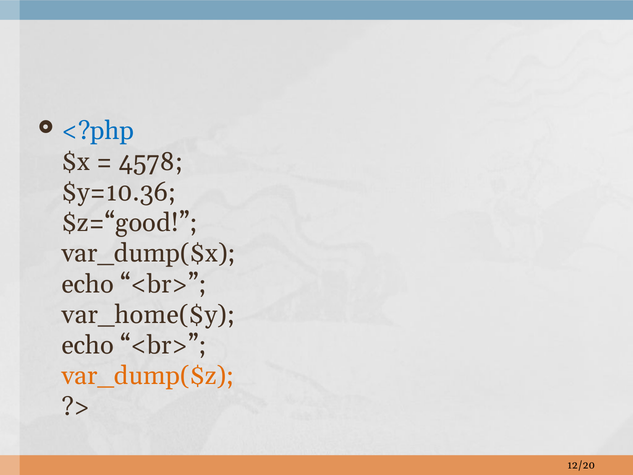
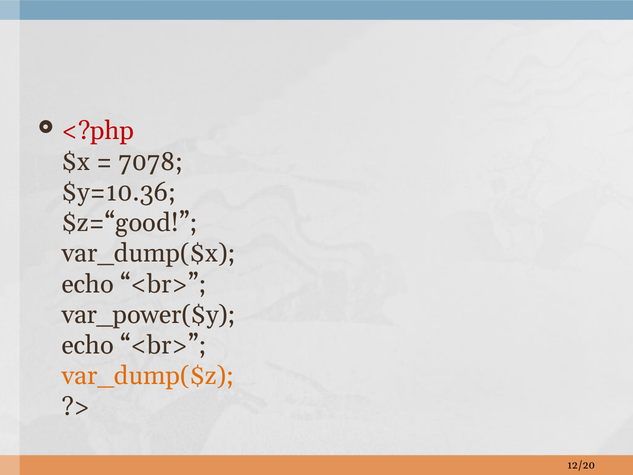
<?php colour: blue -> red (98, 131)
4578: 4578 -> 7078 (151, 162)
var_home($y: var_home($y -> var_power($y (149, 315)
